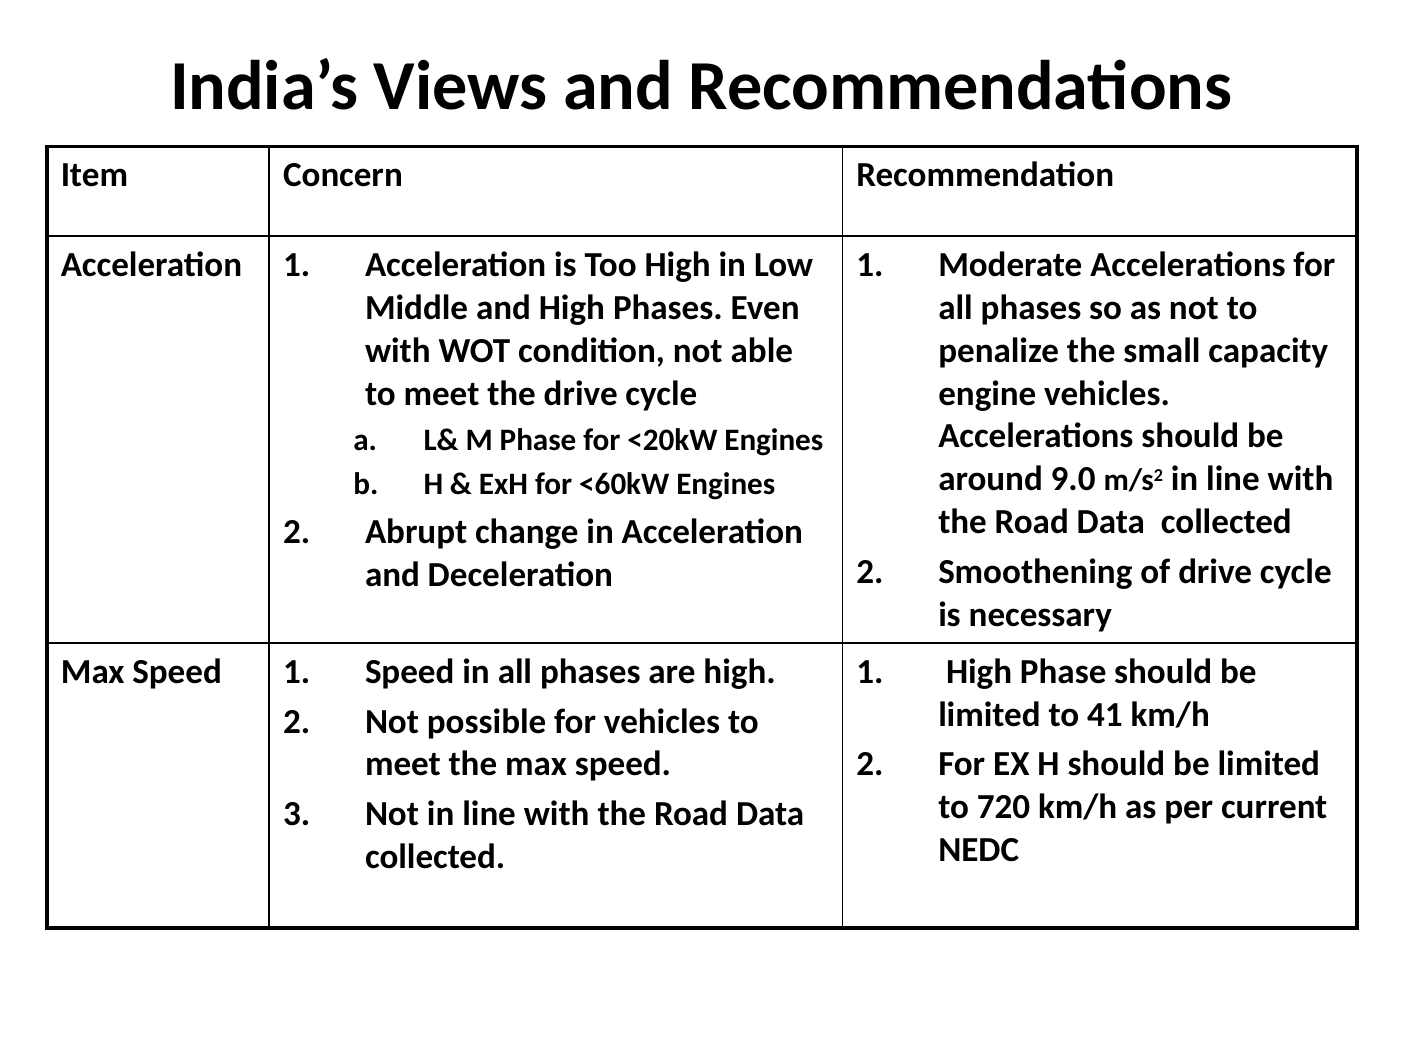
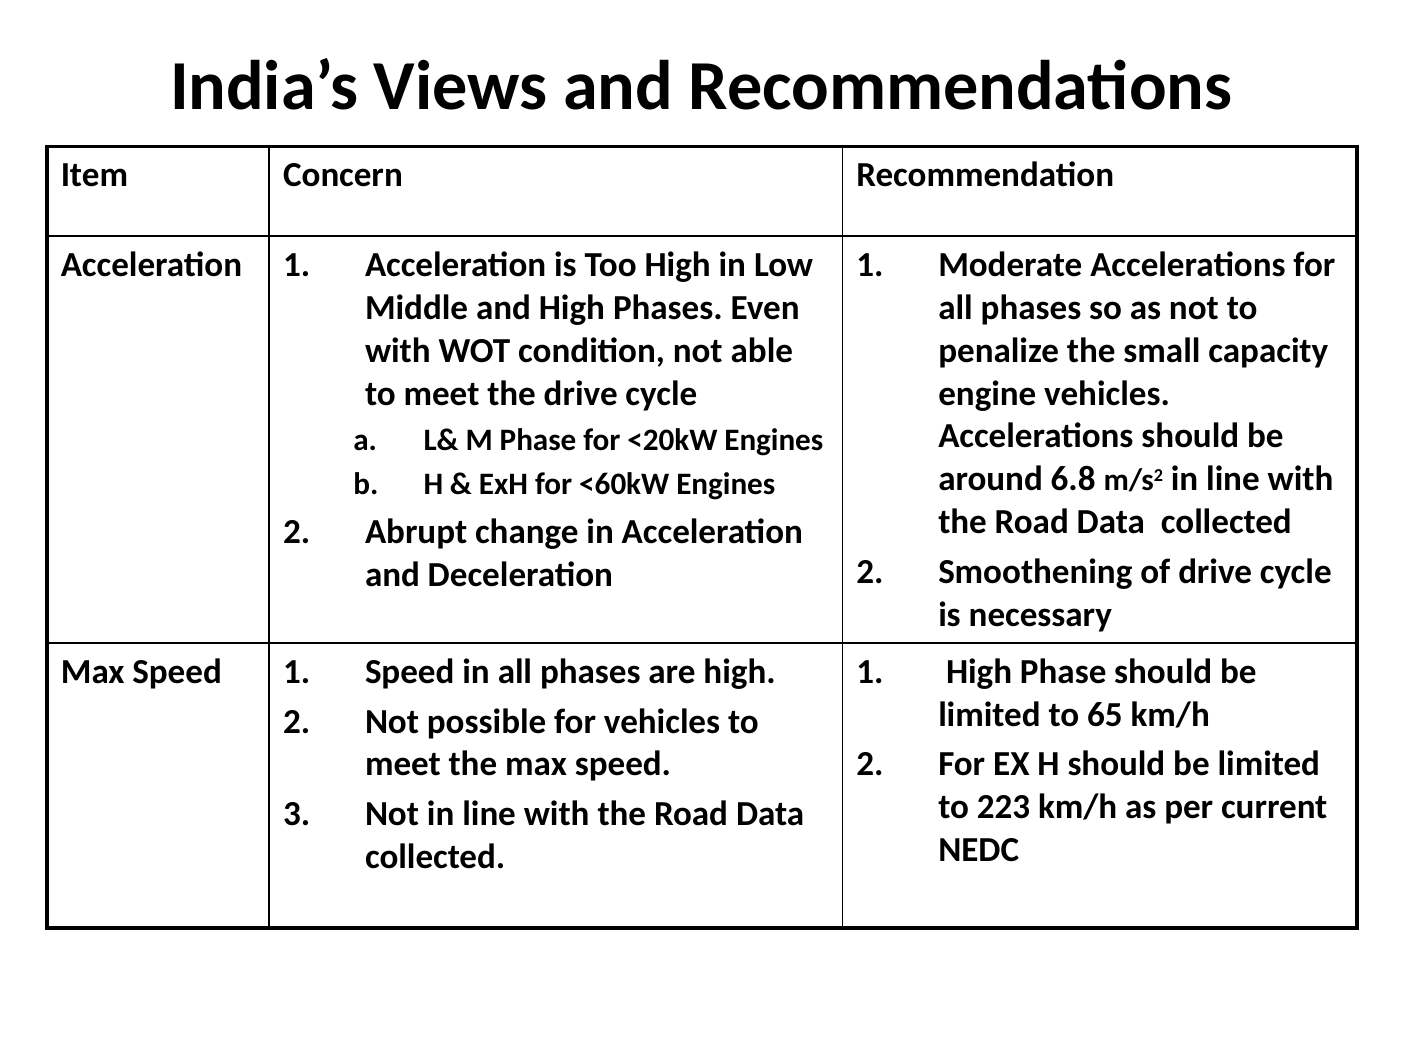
9.0: 9.0 -> 6.8 (1073, 479)
41: 41 -> 65 (1105, 715)
720: 720 -> 223 (1004, 807)
